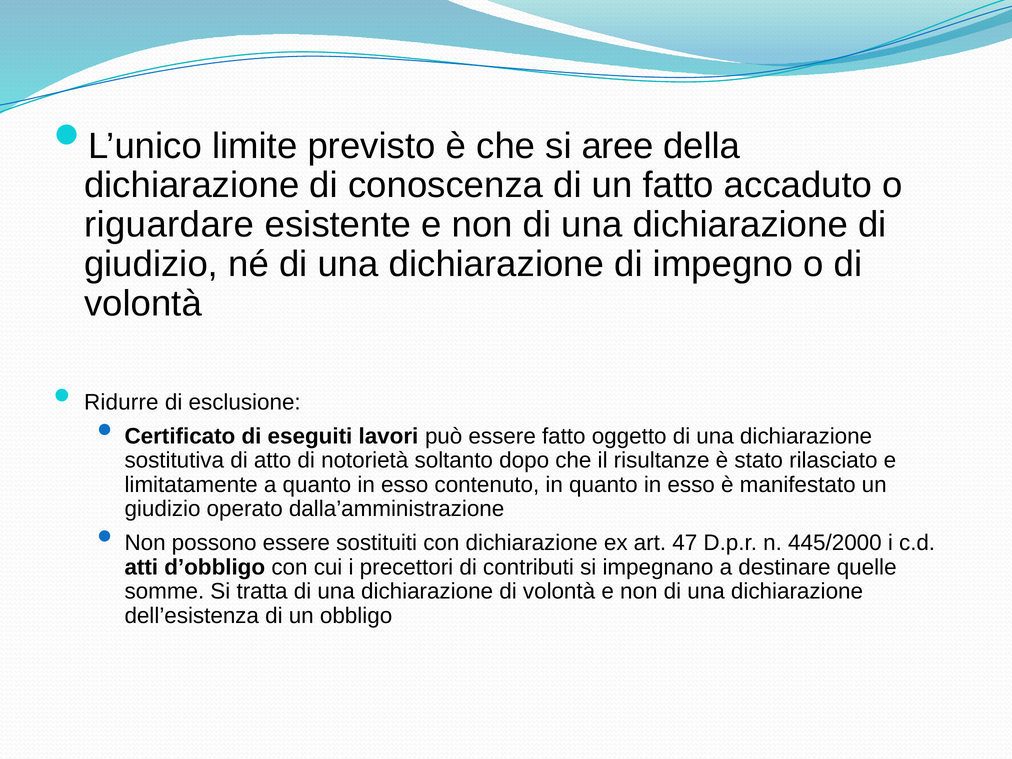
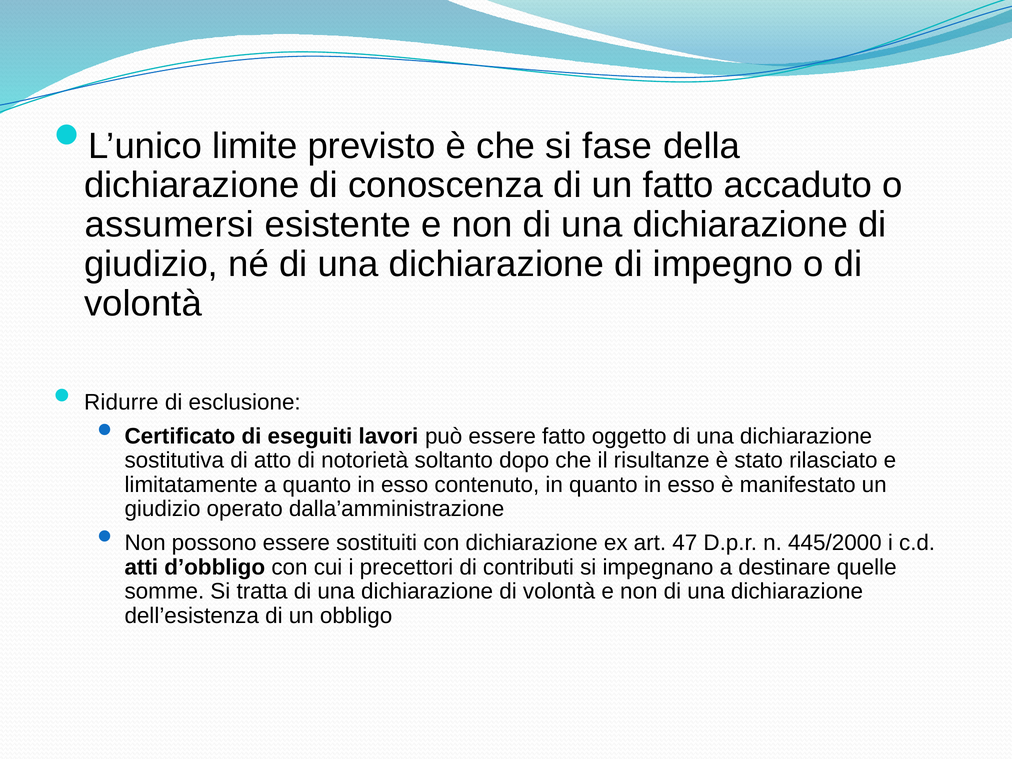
aree: aree -> fase (617, 146)
riguardare: riguardare -> assumersi (169, 225)
